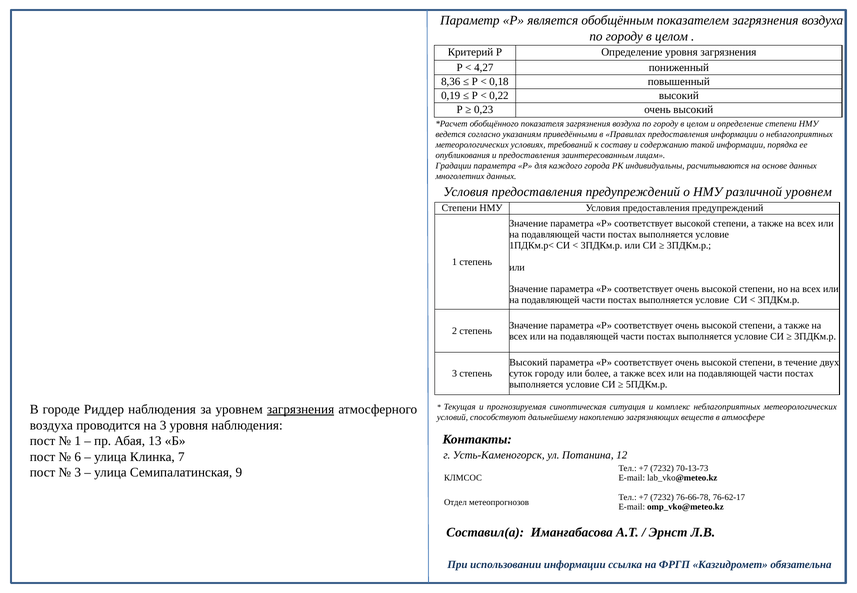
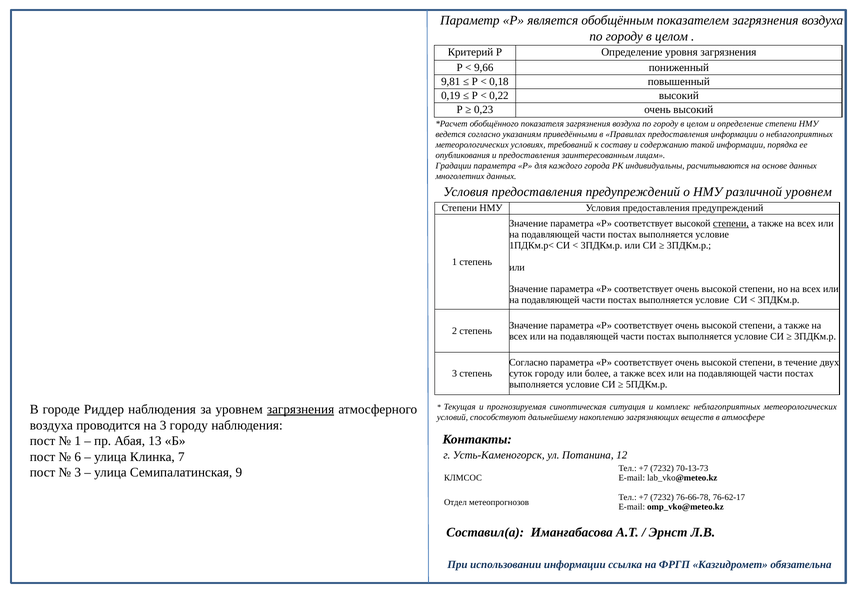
4,27: 4,27 -> 9,66 (484, 67)
8,36: 8,36 -> 9,81 (451, 82)
степени underline: none -> present (731, 224)
Высокий: Высокий -> Согласно (529, 363)
3 уровня: уровня -> городу (189, 425)
